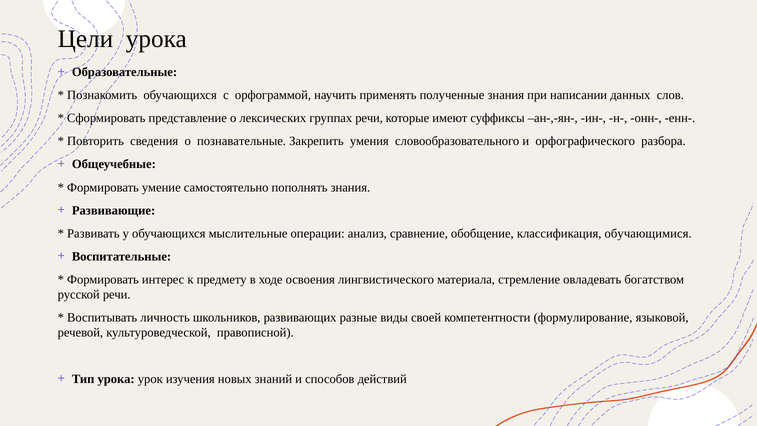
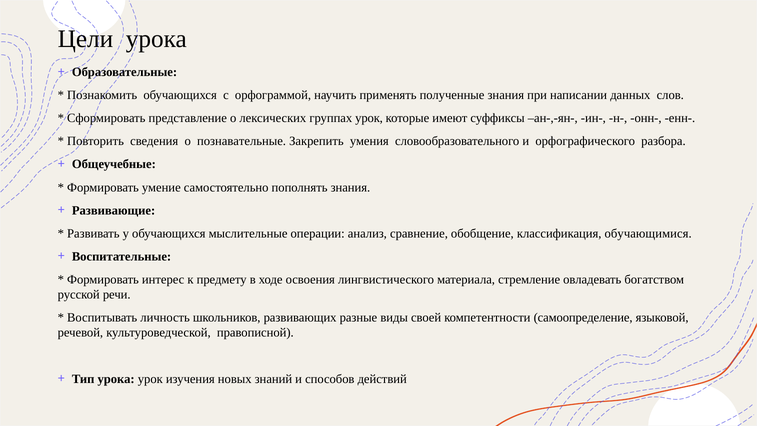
группах речи: речи -> урок (369, 118)
формулирование: формулирование -> самоопределение (583, 318)
